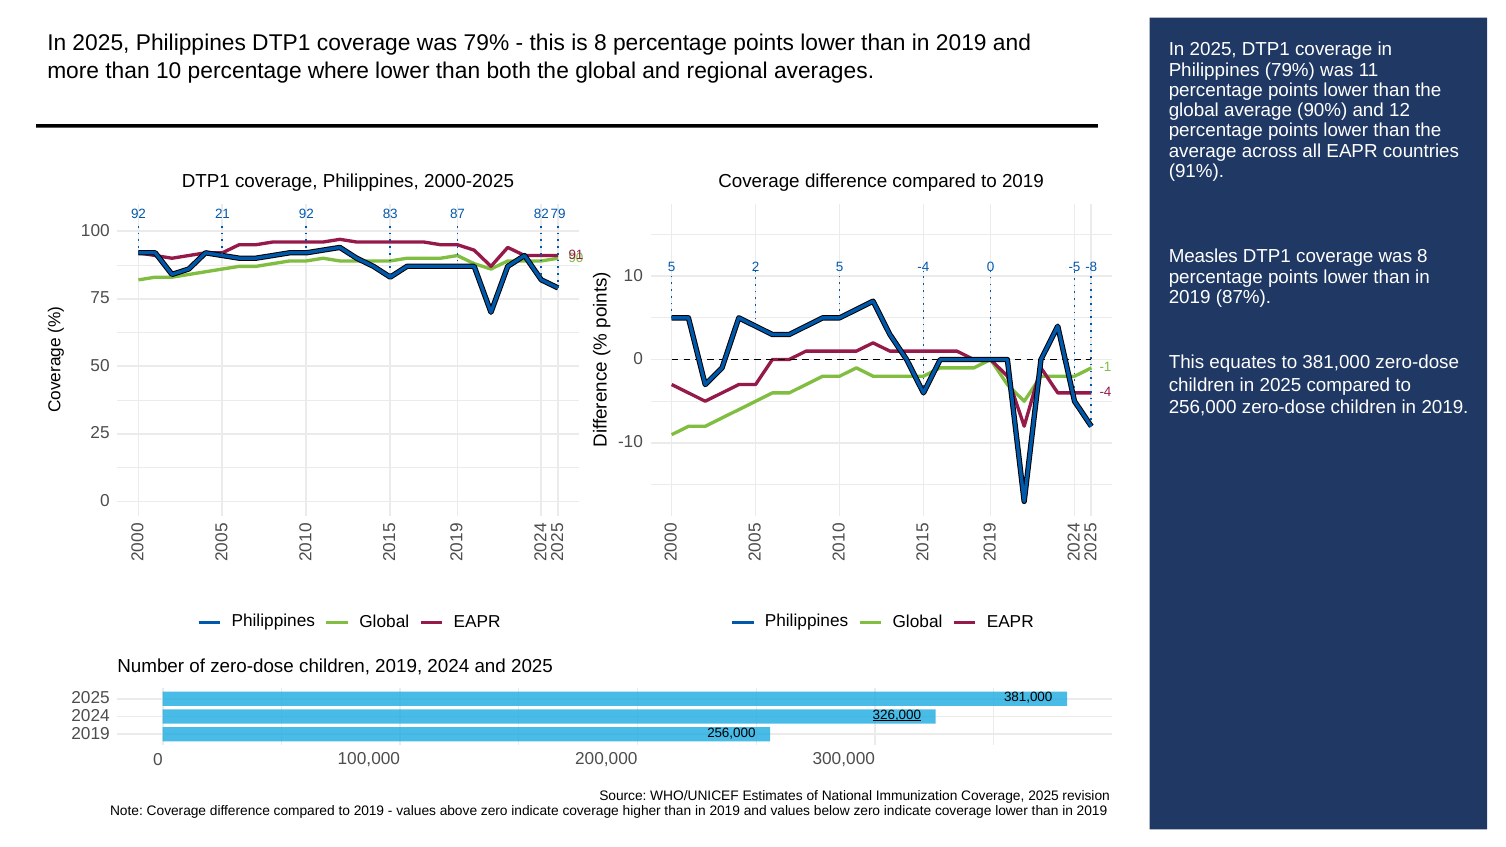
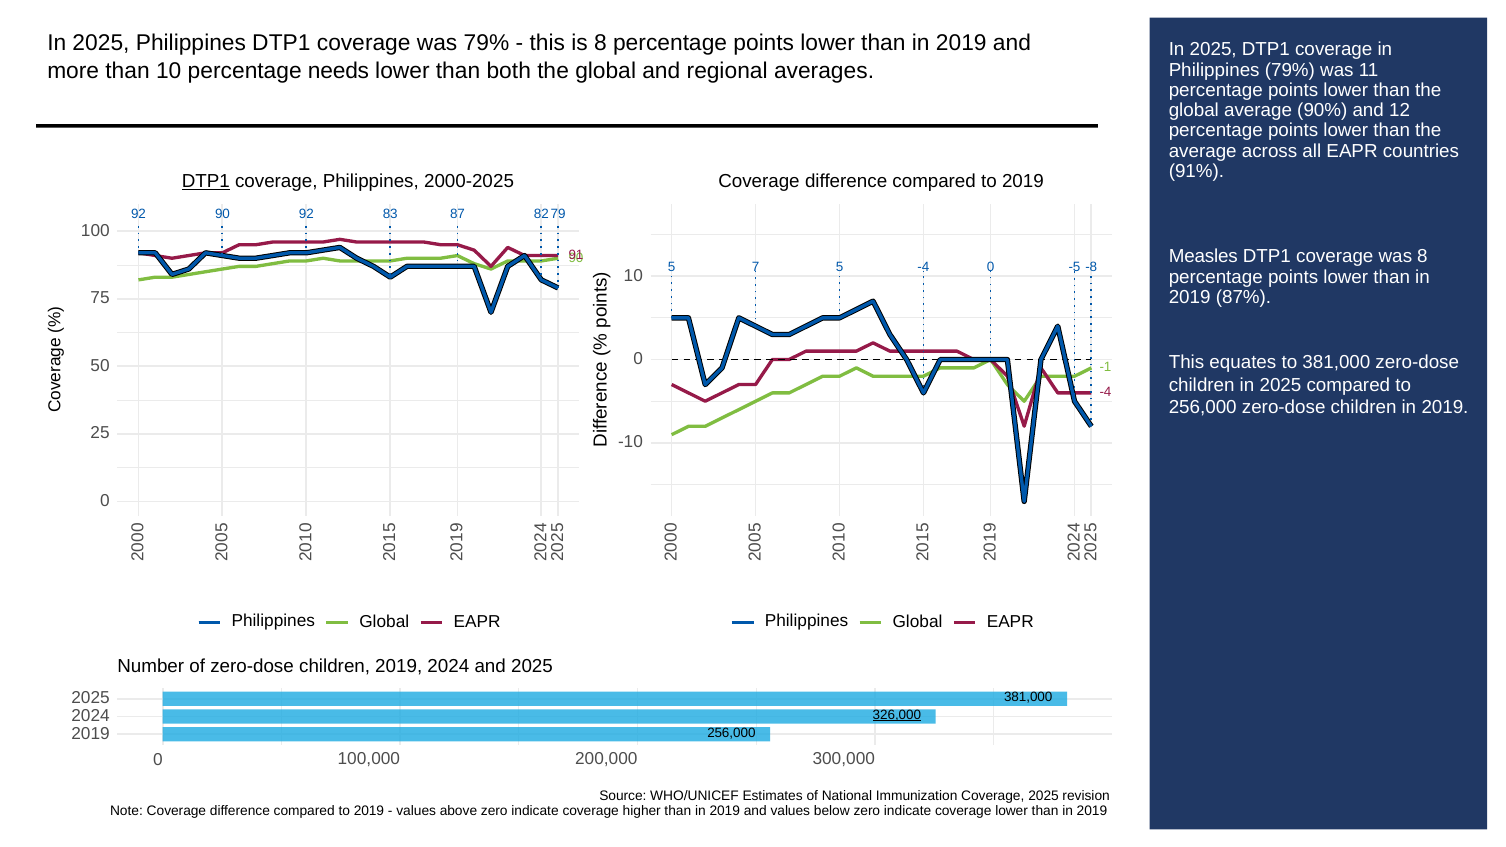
where: where -> needs (339, 71)
DTP1 underline: none -> present (206, 182)
92 21: 21 -> 90 (222, 214)
2: 2 -> 7 (756, 267)
